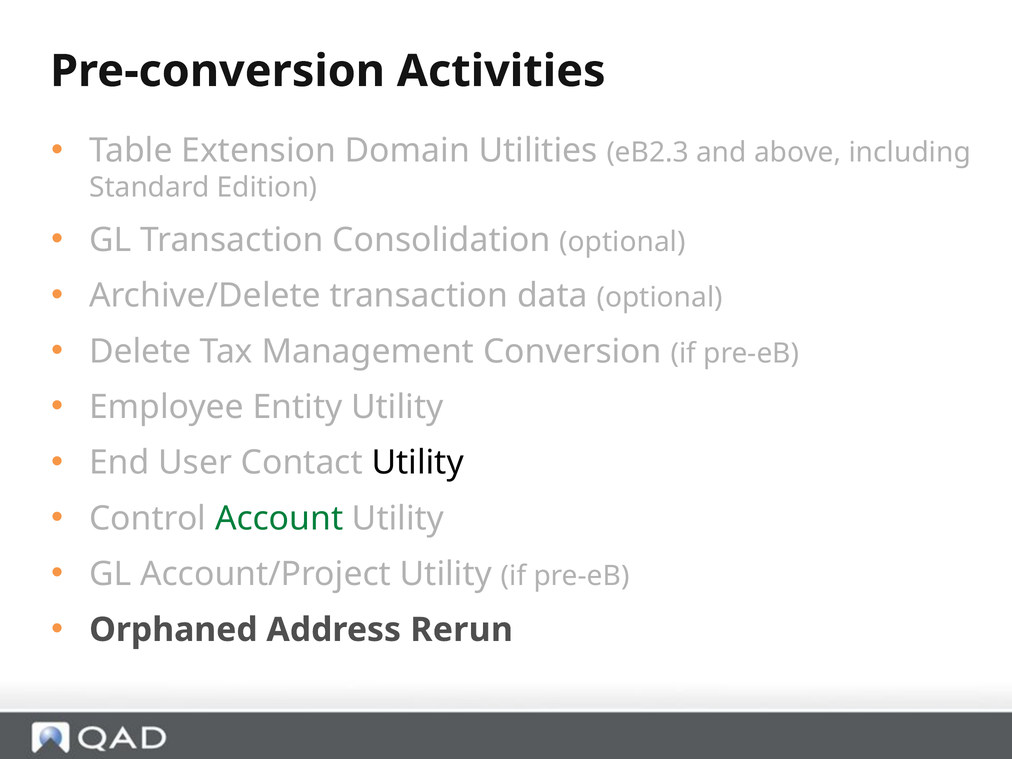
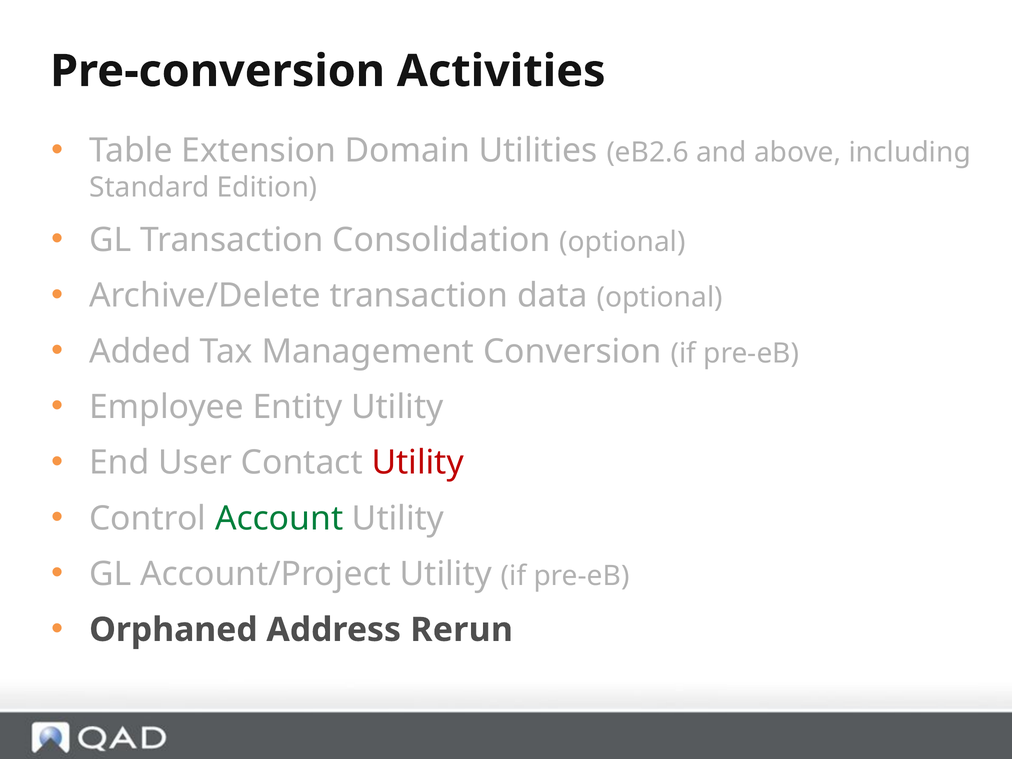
eB2.3: eB2.3 -> eB2.6 (648, 153)
Delete: Delete -> Added (140, 352)
Utility colour: black -> red (418, 463)
